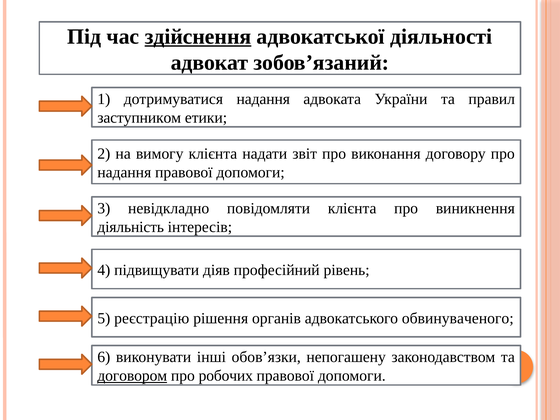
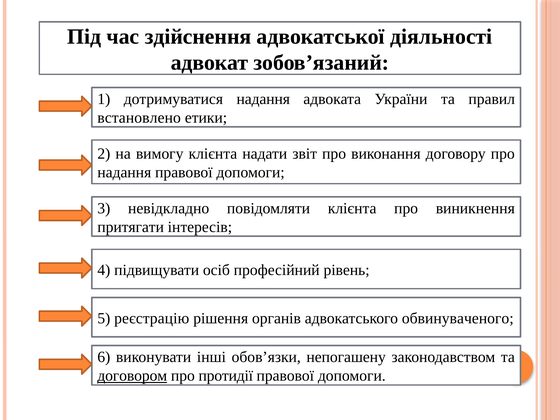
здійснення underline: present -> none (198, 37)
заступником: заступником -> встановлено (139, 118)
діяльність: діяльність -> притягати (131, 227)
діяв: діяв -> осіб (216, 270)
робочих: робочих -> протидії (226, 376)
